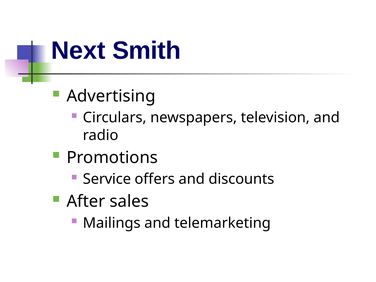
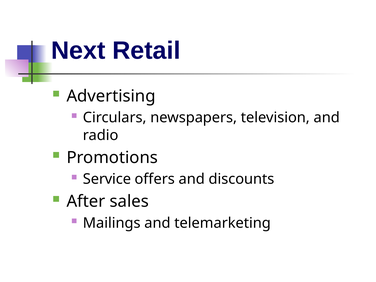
Smith: Smith -> Retail (146, 51)
